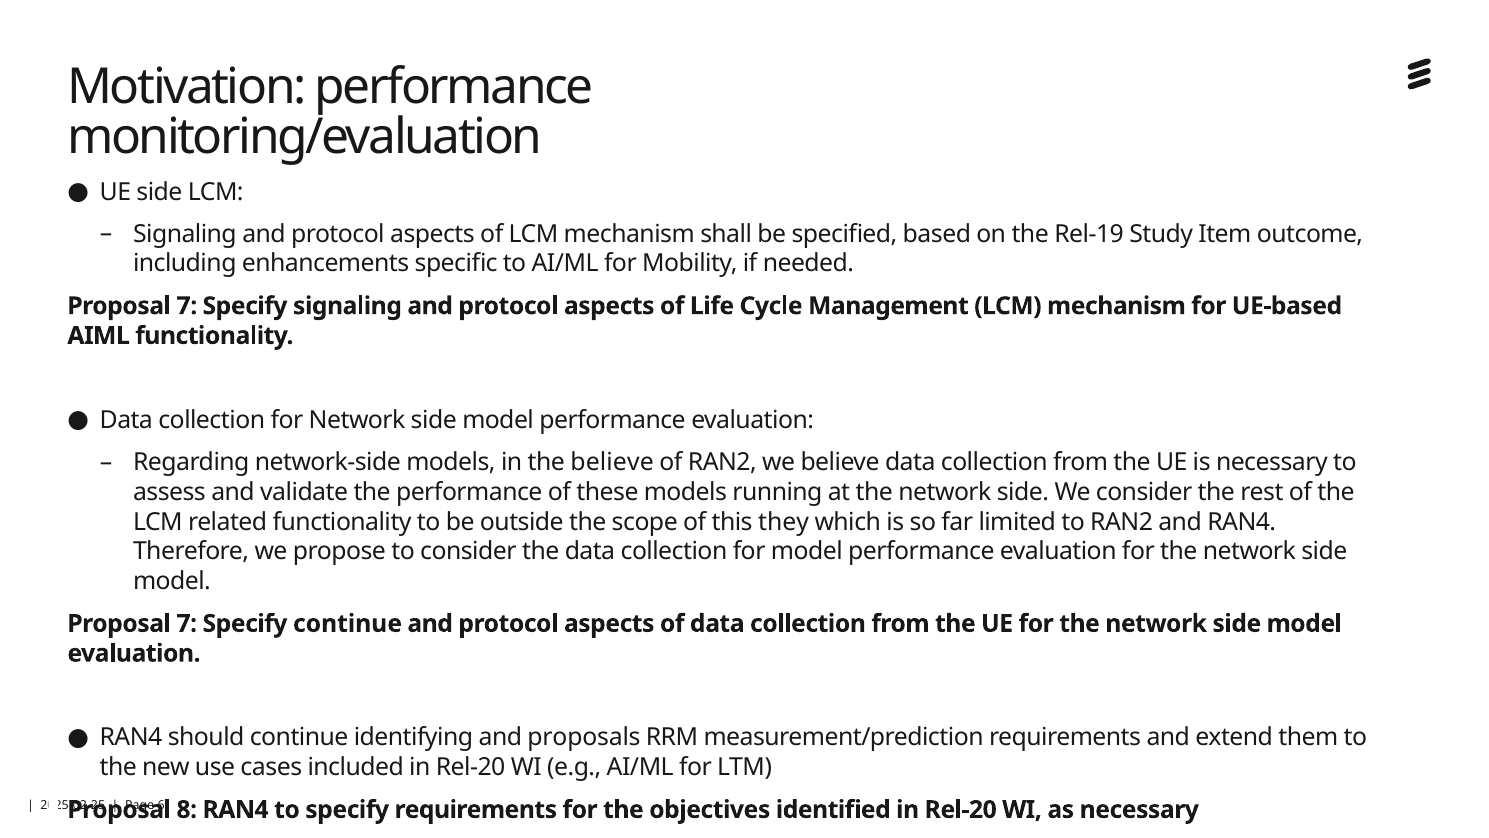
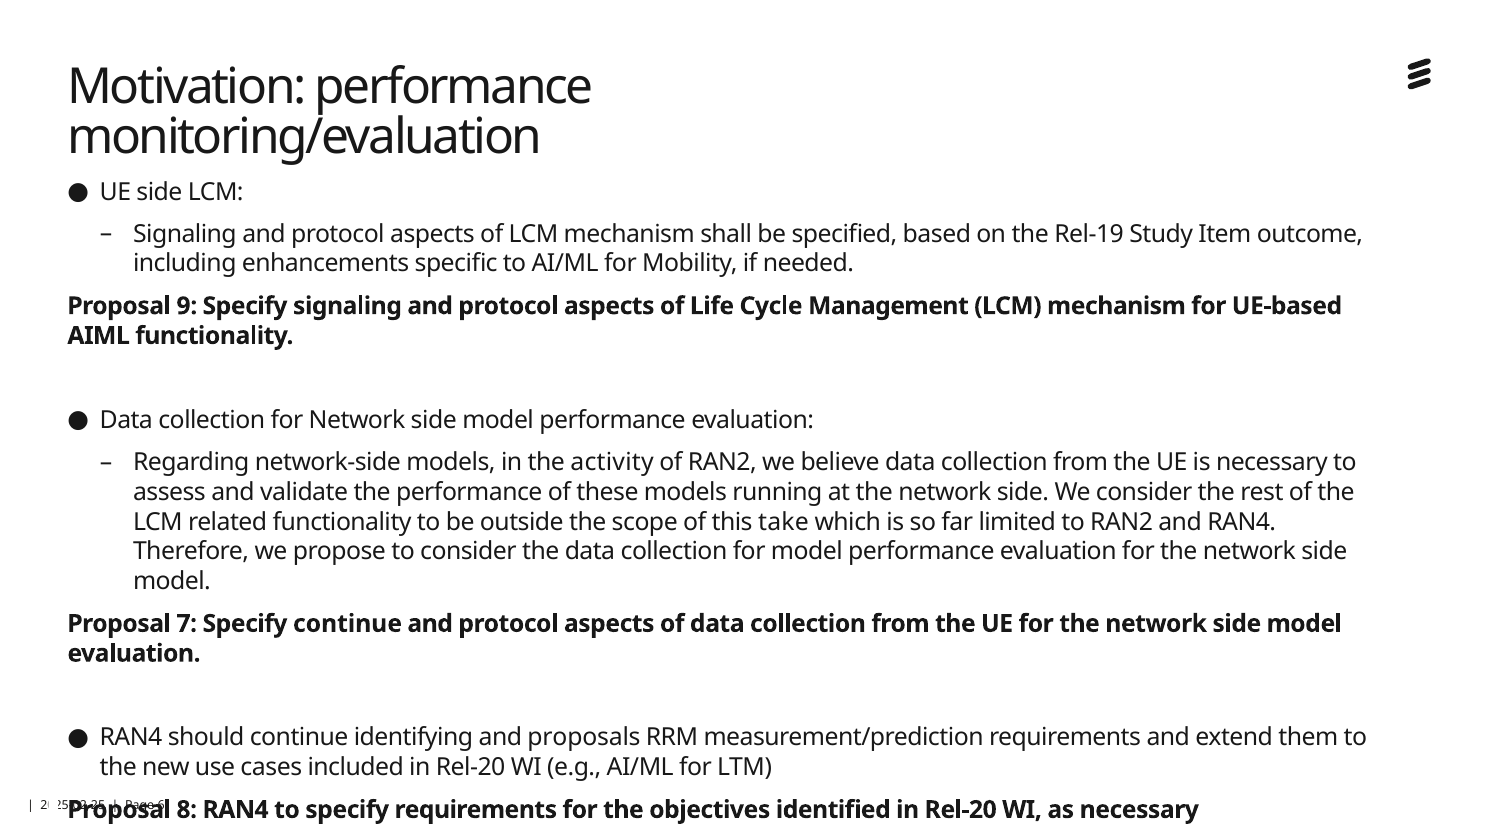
7: 7 -> 9 (187, 306)
the believe: believe -> activity (612, 462)
they: they -> take (783, 522)
